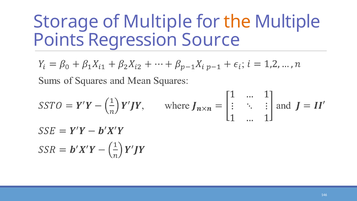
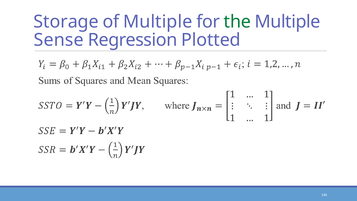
the colour: orange -> green (237, 22)
Points: Points -> Sense (59, 40)
Source: Source -> Plotted (211, 40)
